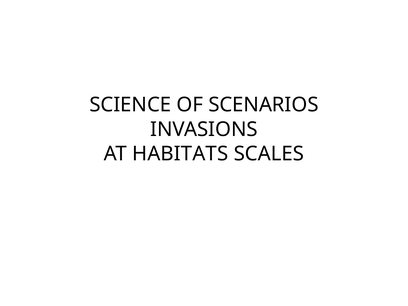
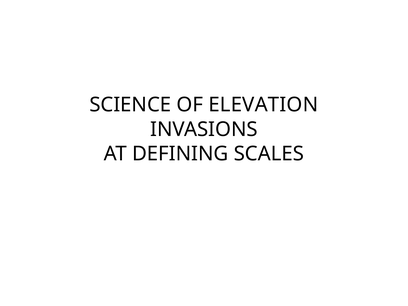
SCENARIOS: SCENARIOS -> ELEVATION (263, 105)
HABITATS: HABITATS -> DEFINING (180, 154)
